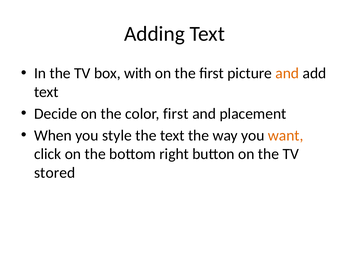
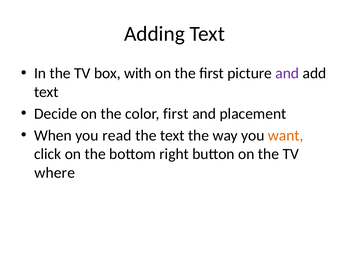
and colour: orange -> purple (287, 73)
style: style -> read (117, 135)
stored: stored -> where (55, 173)
